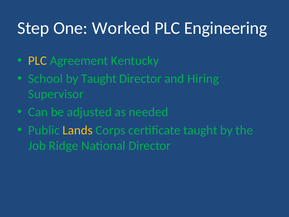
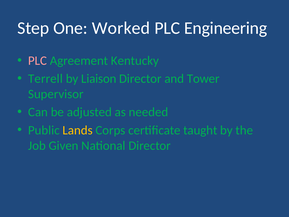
PLC colour: yellow -> pink (38, 61)
School: School -> Terrell (45, 79)
by Taught: Taught -> Liaison (99, 79)
Hiring: Hiring -> Tower (203, 79)
Ridge: Ridge -> Given (64, 145)
